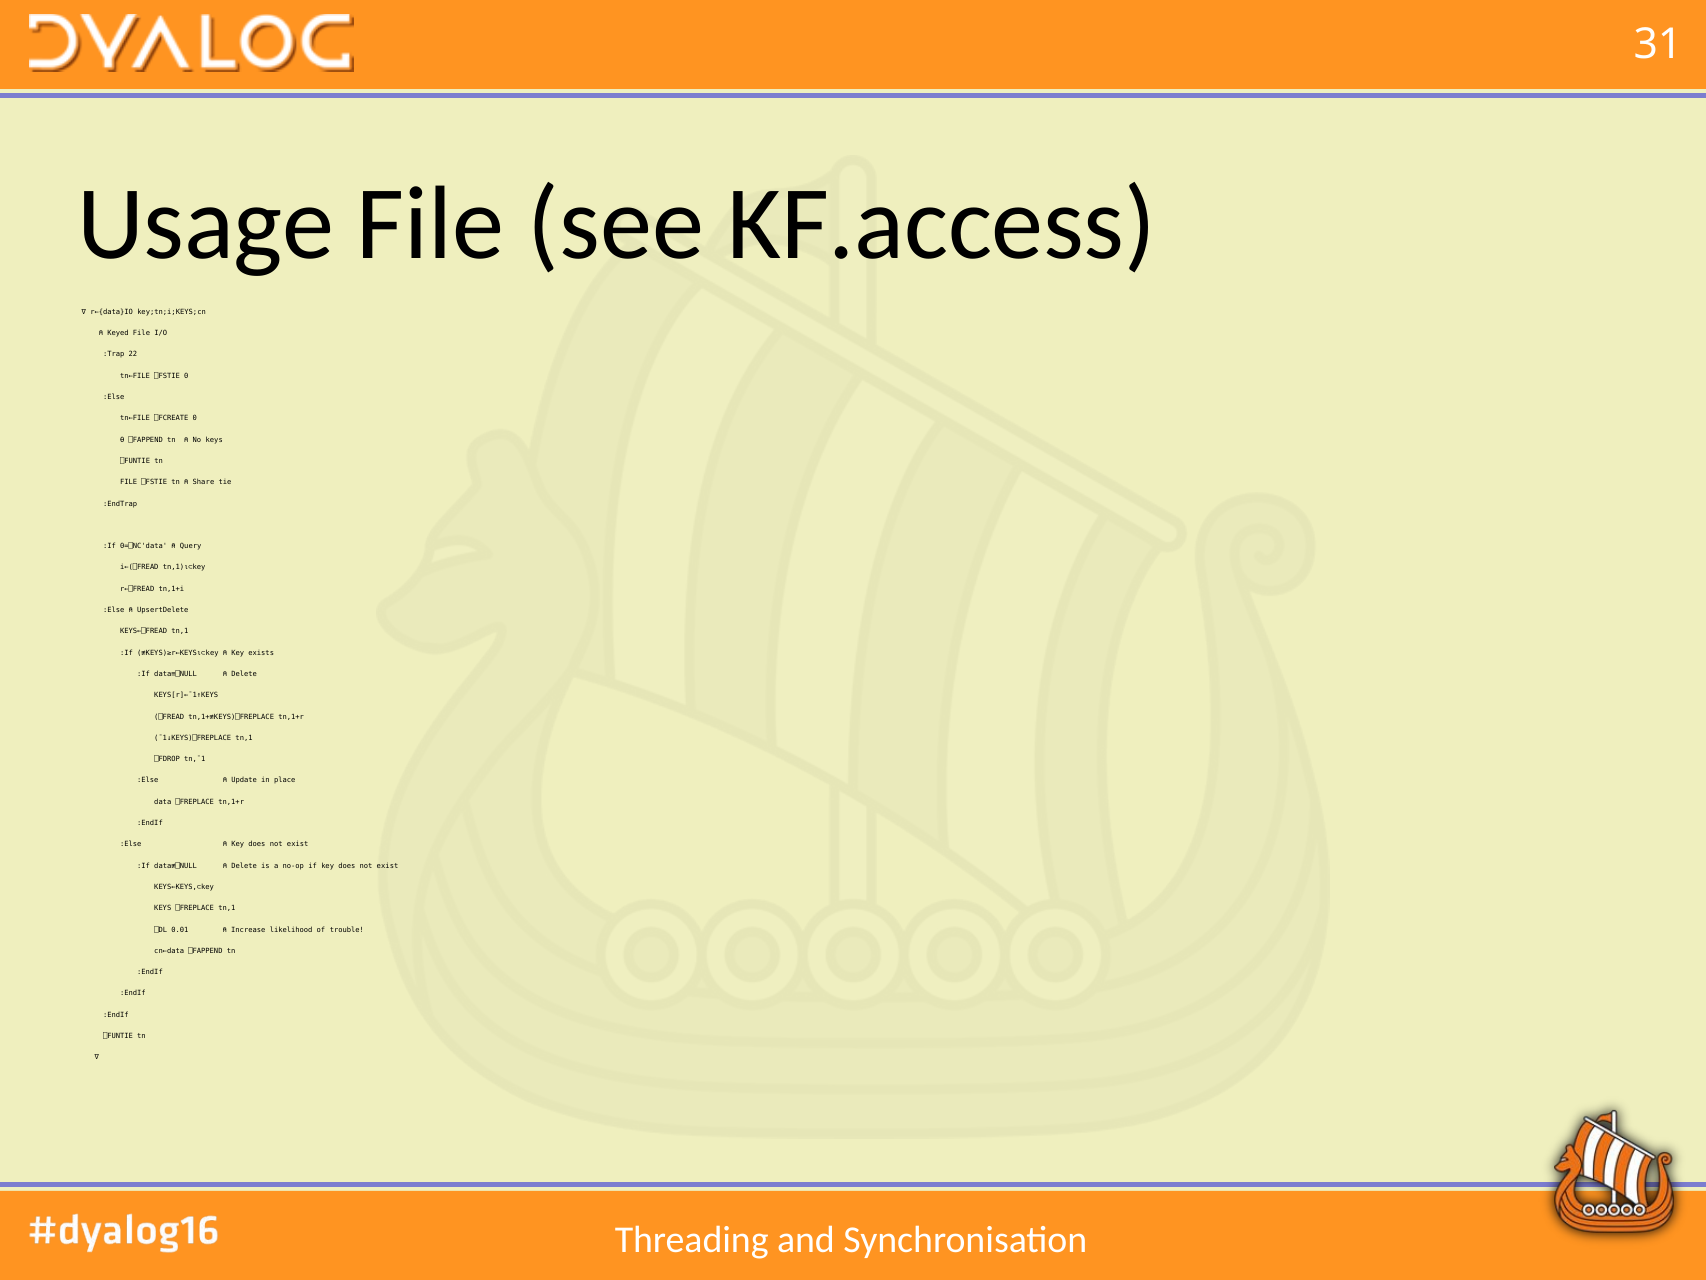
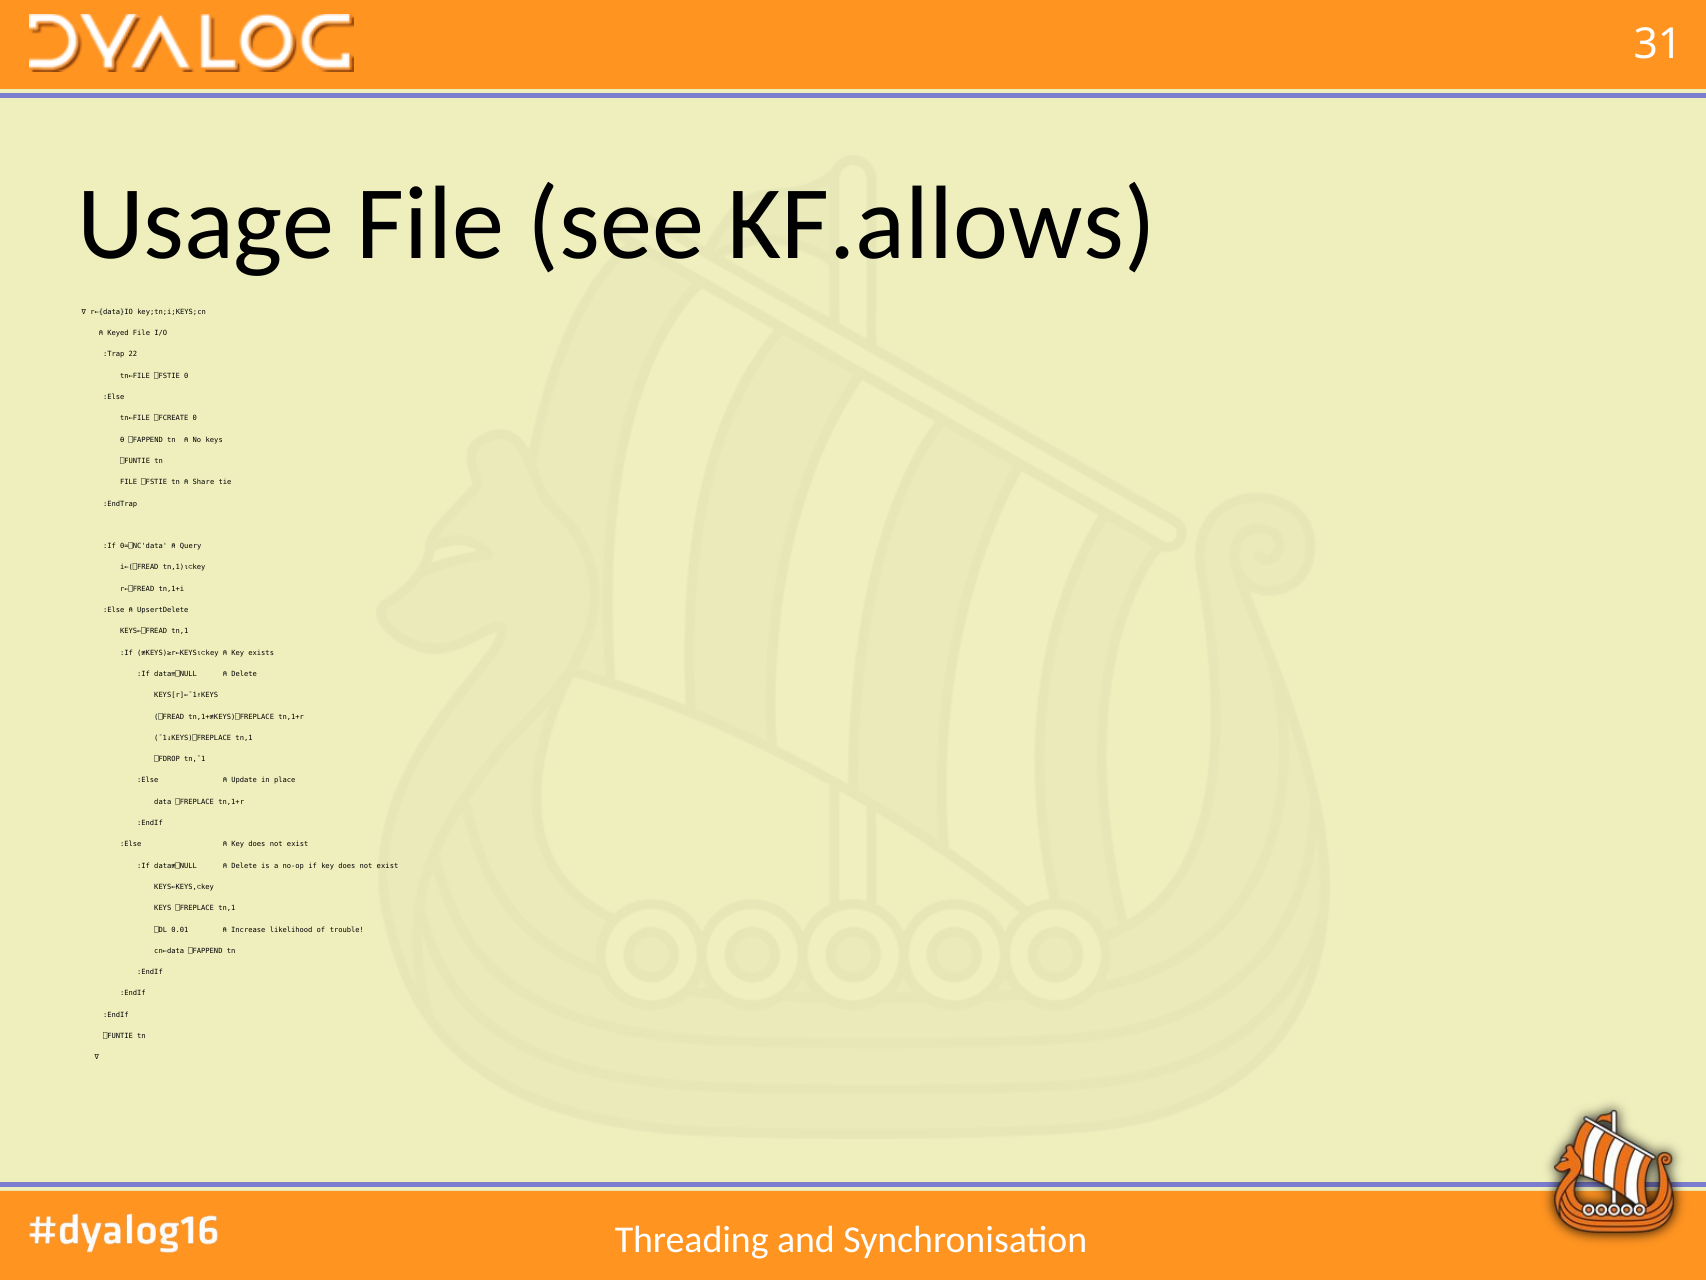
KF.access: KF.access -> KF.allows (942, 224)
